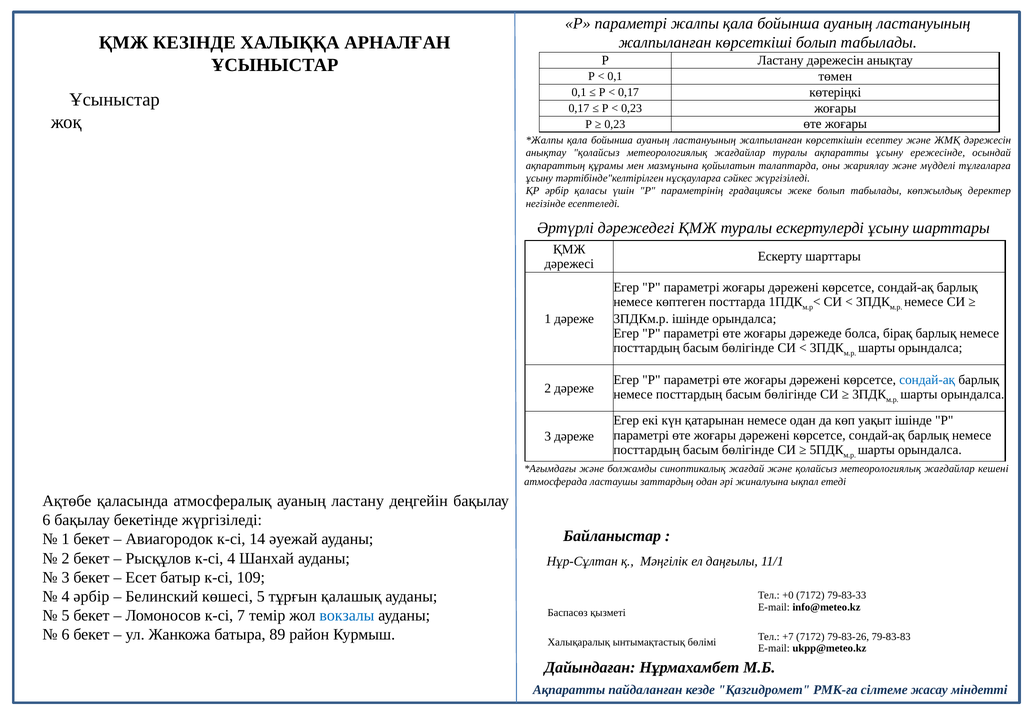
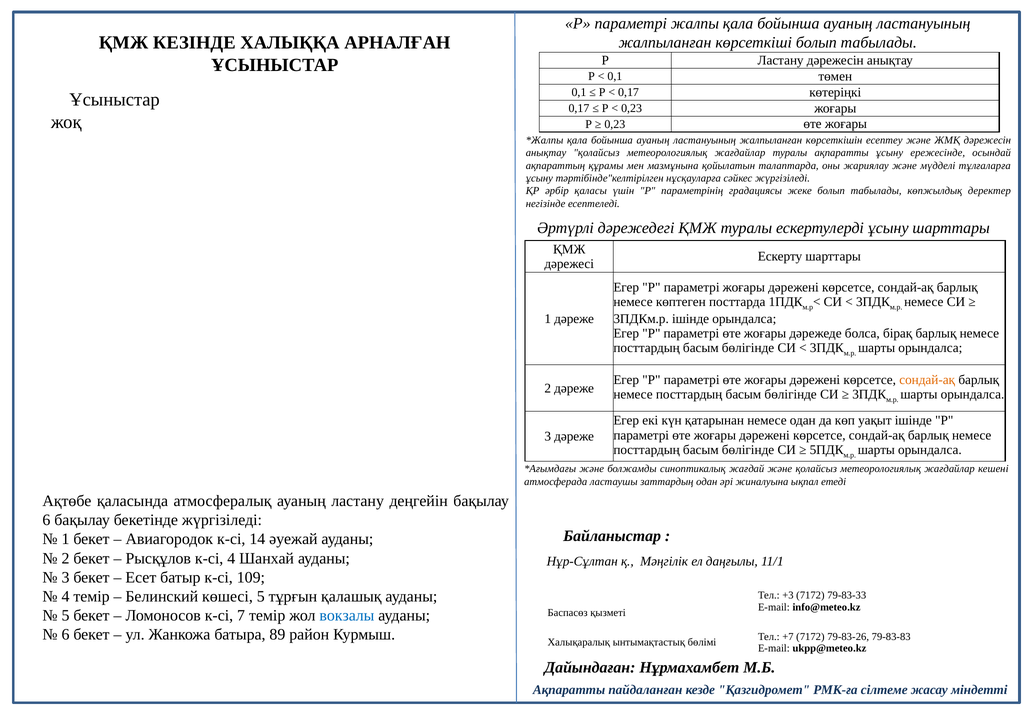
сондай-ақ colour: blue -> orange (927, 380)
4 әрбір: әрбір -> темір (92, 597)
+0: +0 -> +3 (788, 595)
